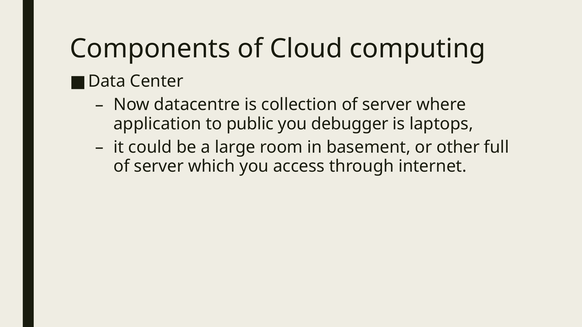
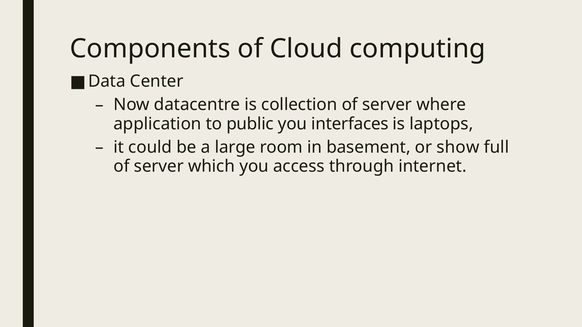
debugger: debugger -> interfaces (350, 124)
other: other -> show (458, 147)
